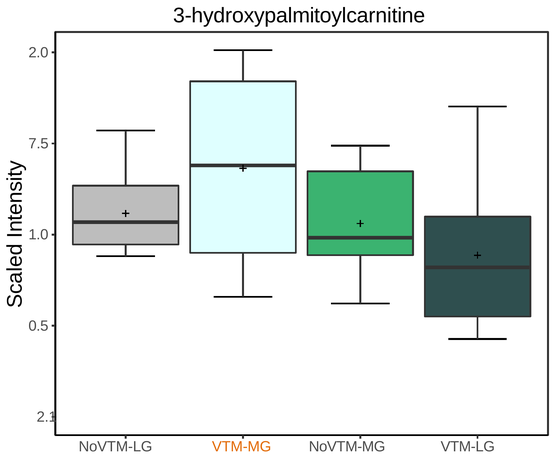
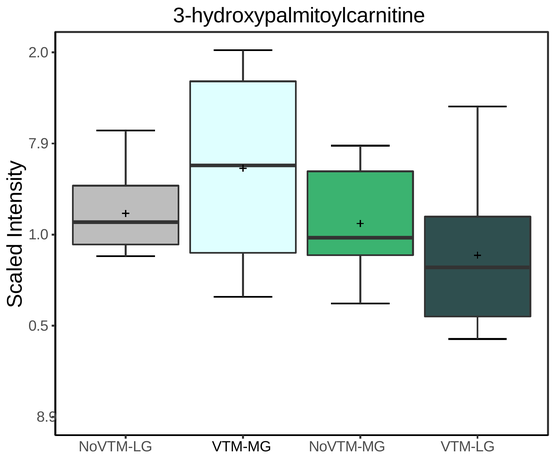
7.5: 7.5 -> 7.9 (39, 144)
2.1: 2.1 -> 8.9 (47, 417)
VTM-MG colour: orange -> black (242, 447)
